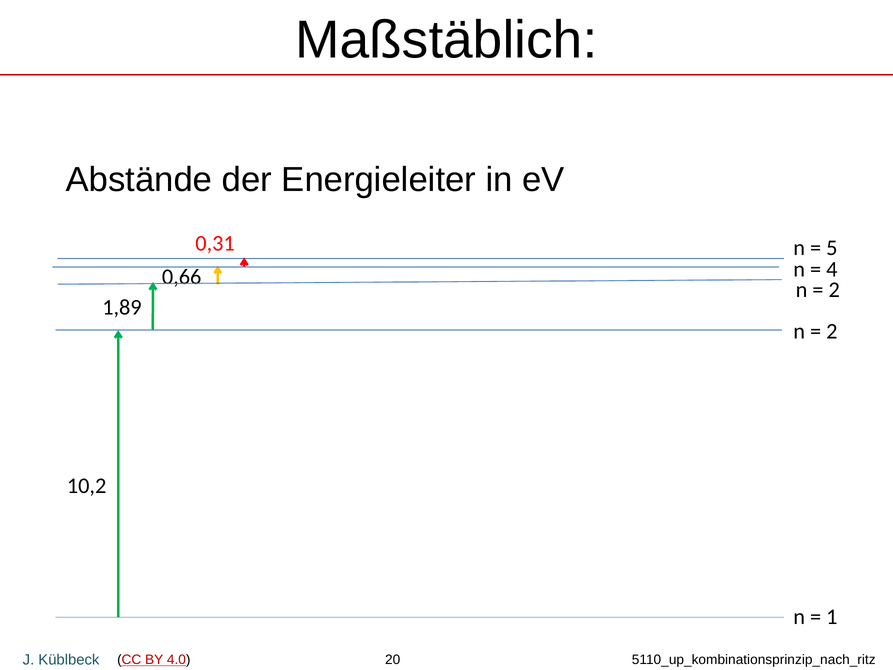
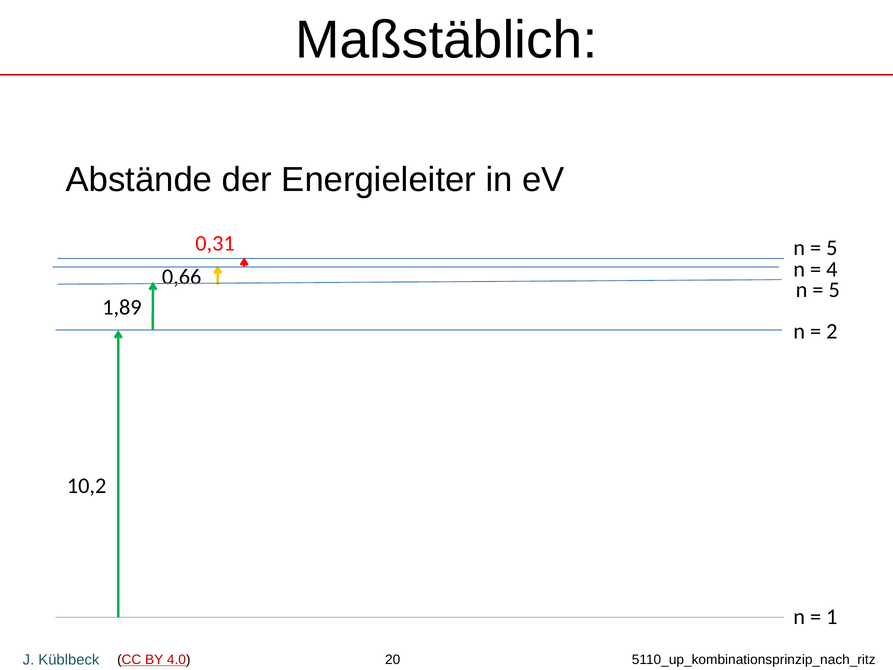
2: 2 -> 5 (834, 290)
